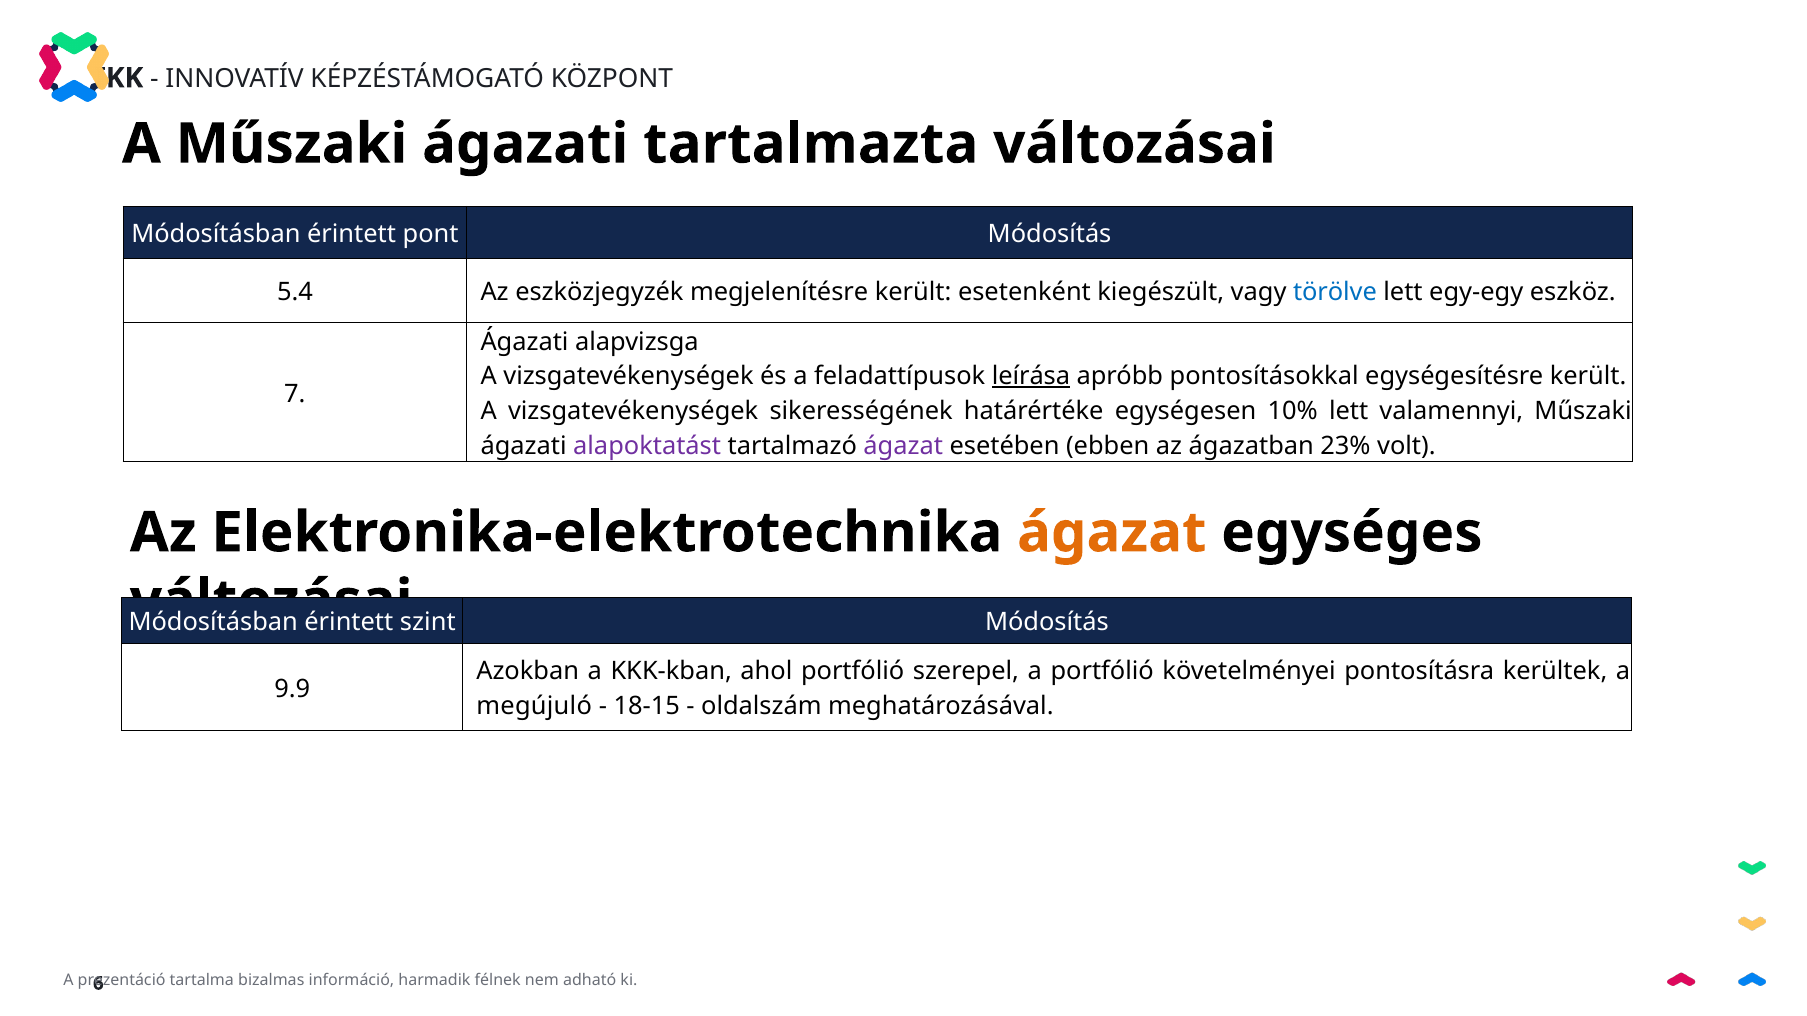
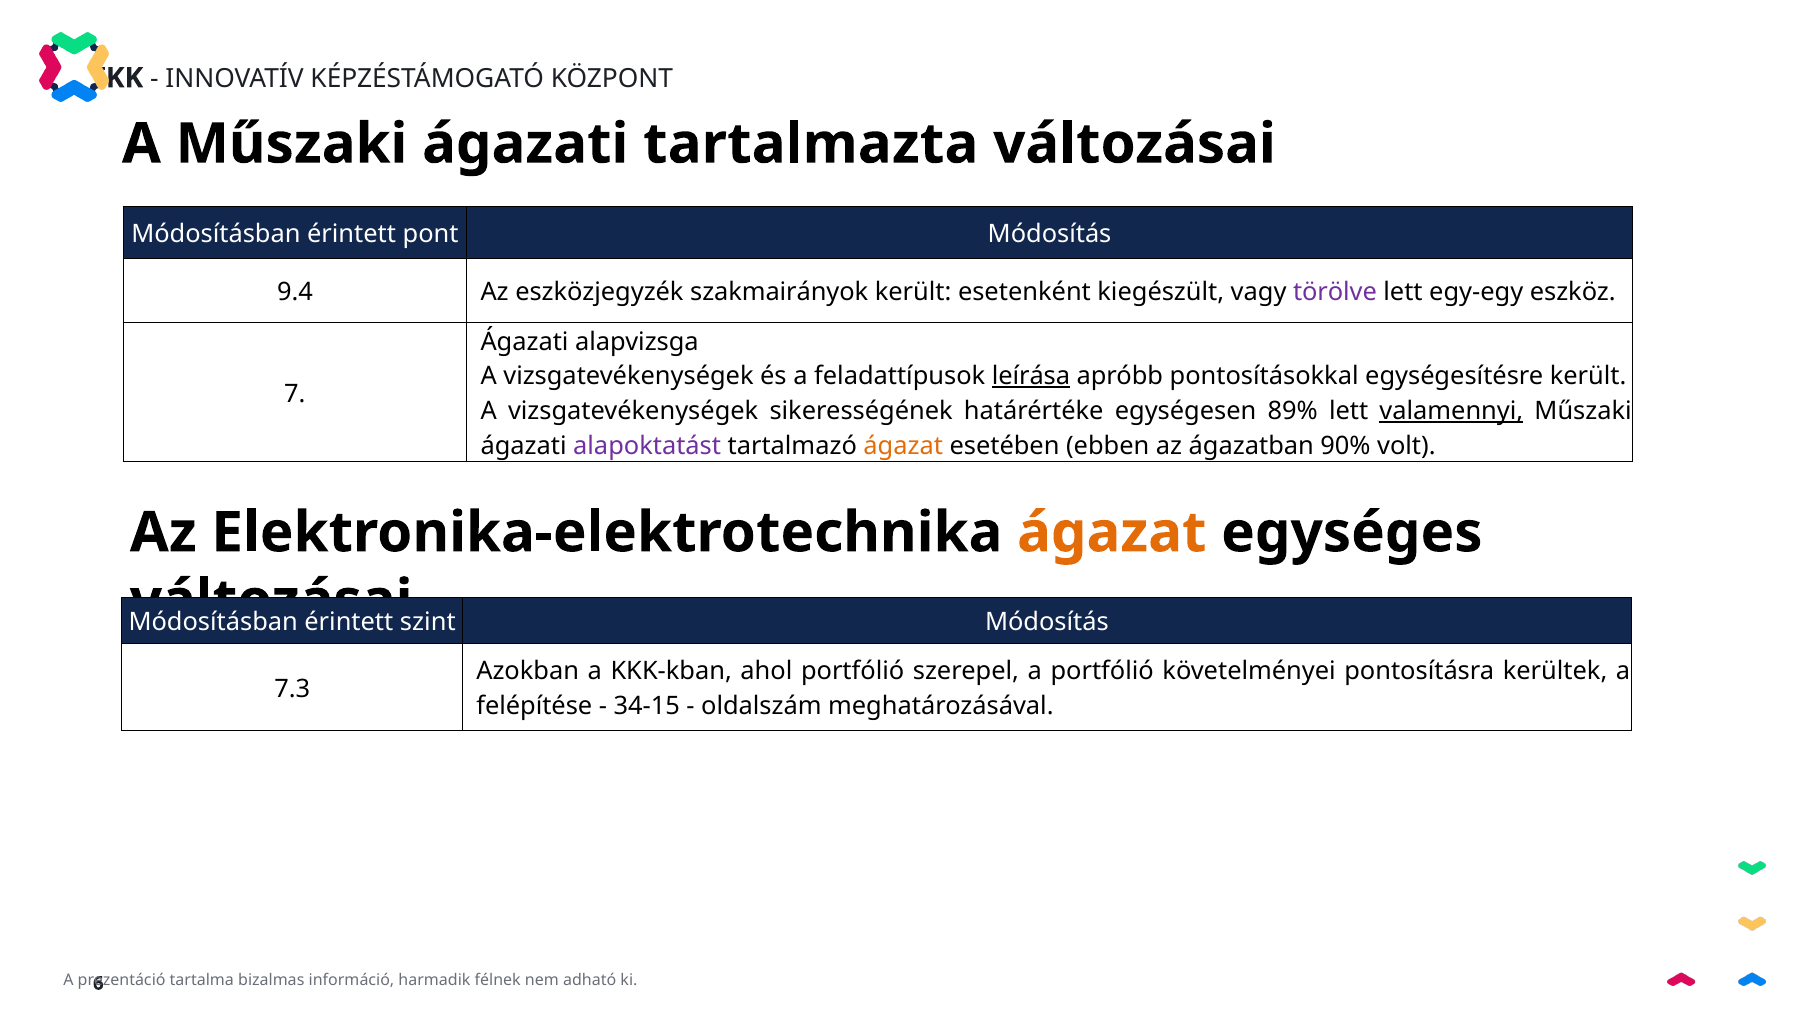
5.4: 5.4 -> 9.4 (295, 292)
megjelenítésre: megjelenítésre -> szakmairányok (779, 292)
törölve colour: blue -> purple (1335, 292)
10%: 10% -> 89% (1293, 411)
valamennyi underline: none -> present (1451, 411)
ágazat colour: purple -> orange (903, 446)
23%: 23% -> 90% (1346, 446)
9.9: 9.9 -> 7.3 (292, 689)
megújuló: megújuló -> felépítése (534, 706)
18-15: 18-15 -> 34-15 (647, 706)
